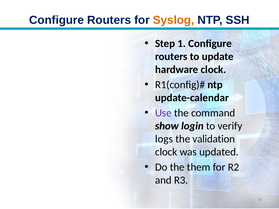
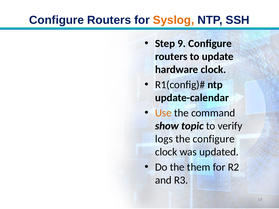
1: 1 -> 9 (182, 44)
Use colour: purple -> orange (163, 113)
login: login -> topic (192, 126)
the validation: validation -> configure (214, 139)
